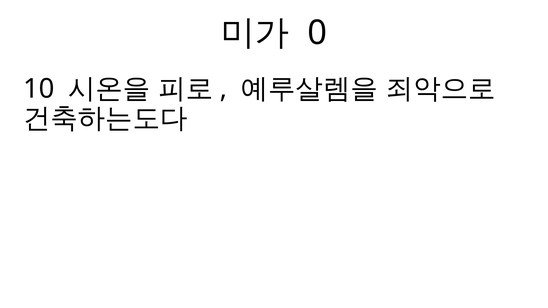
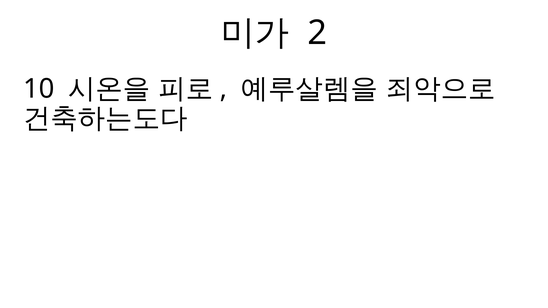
0: 0 -> 2 (317, 33)
